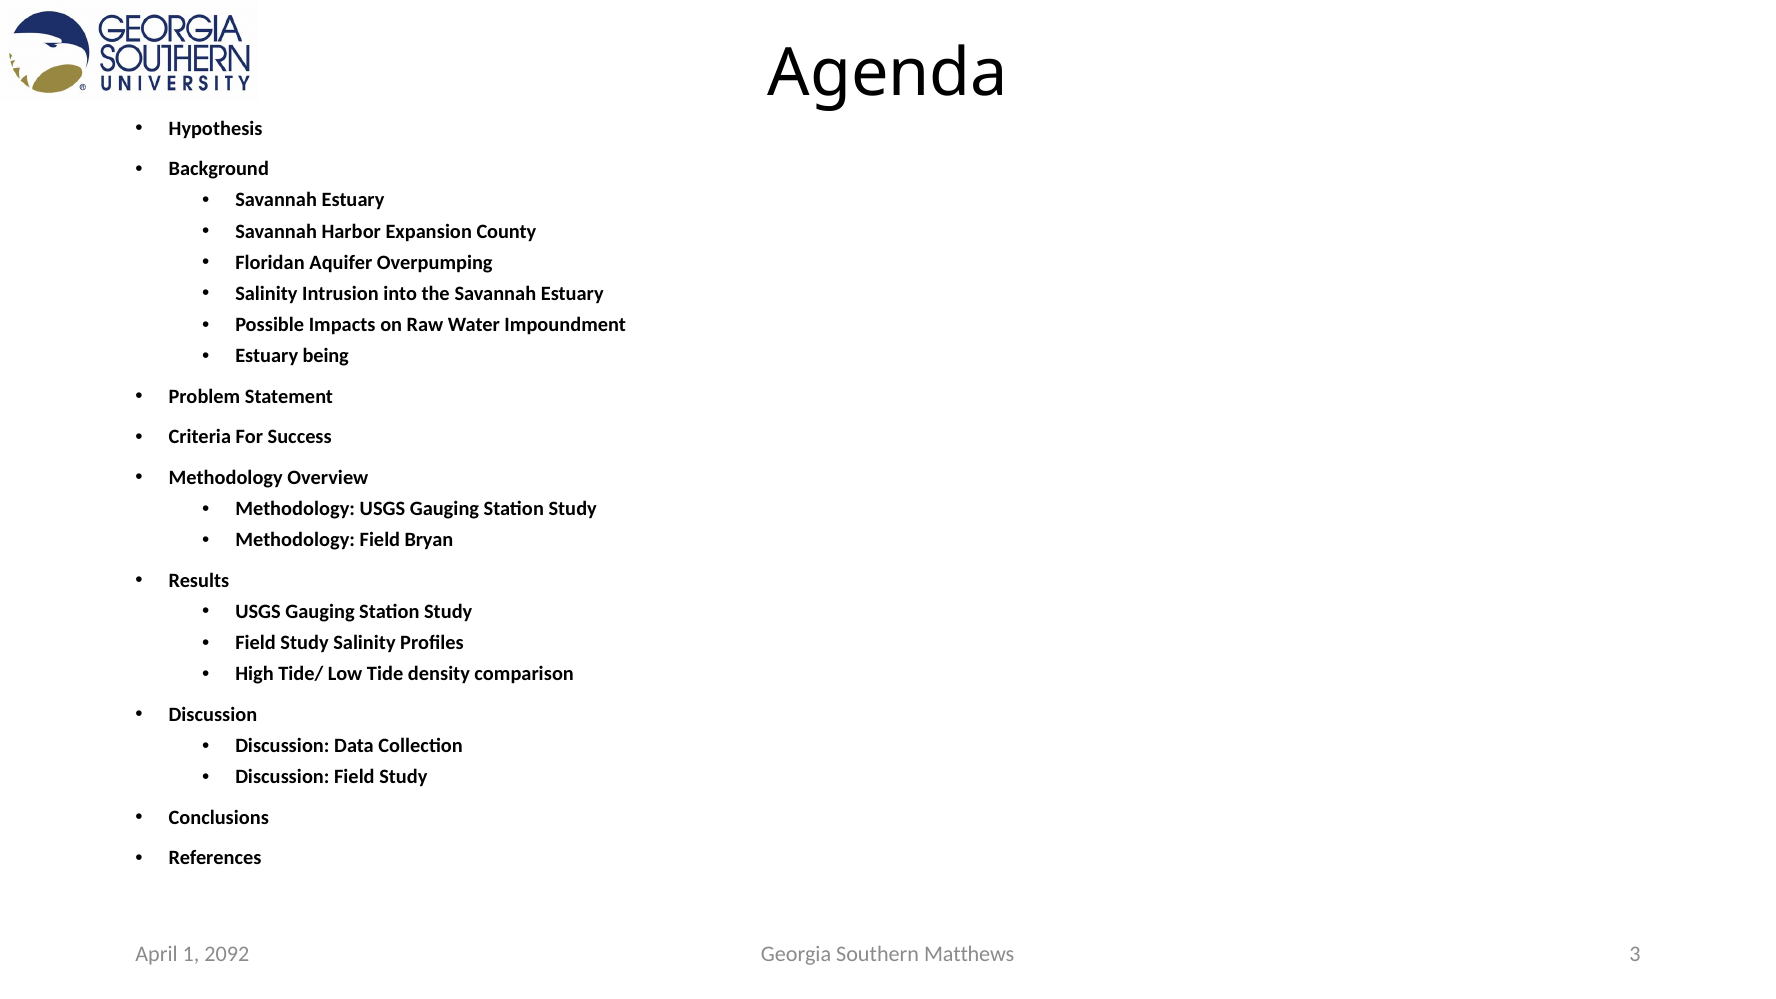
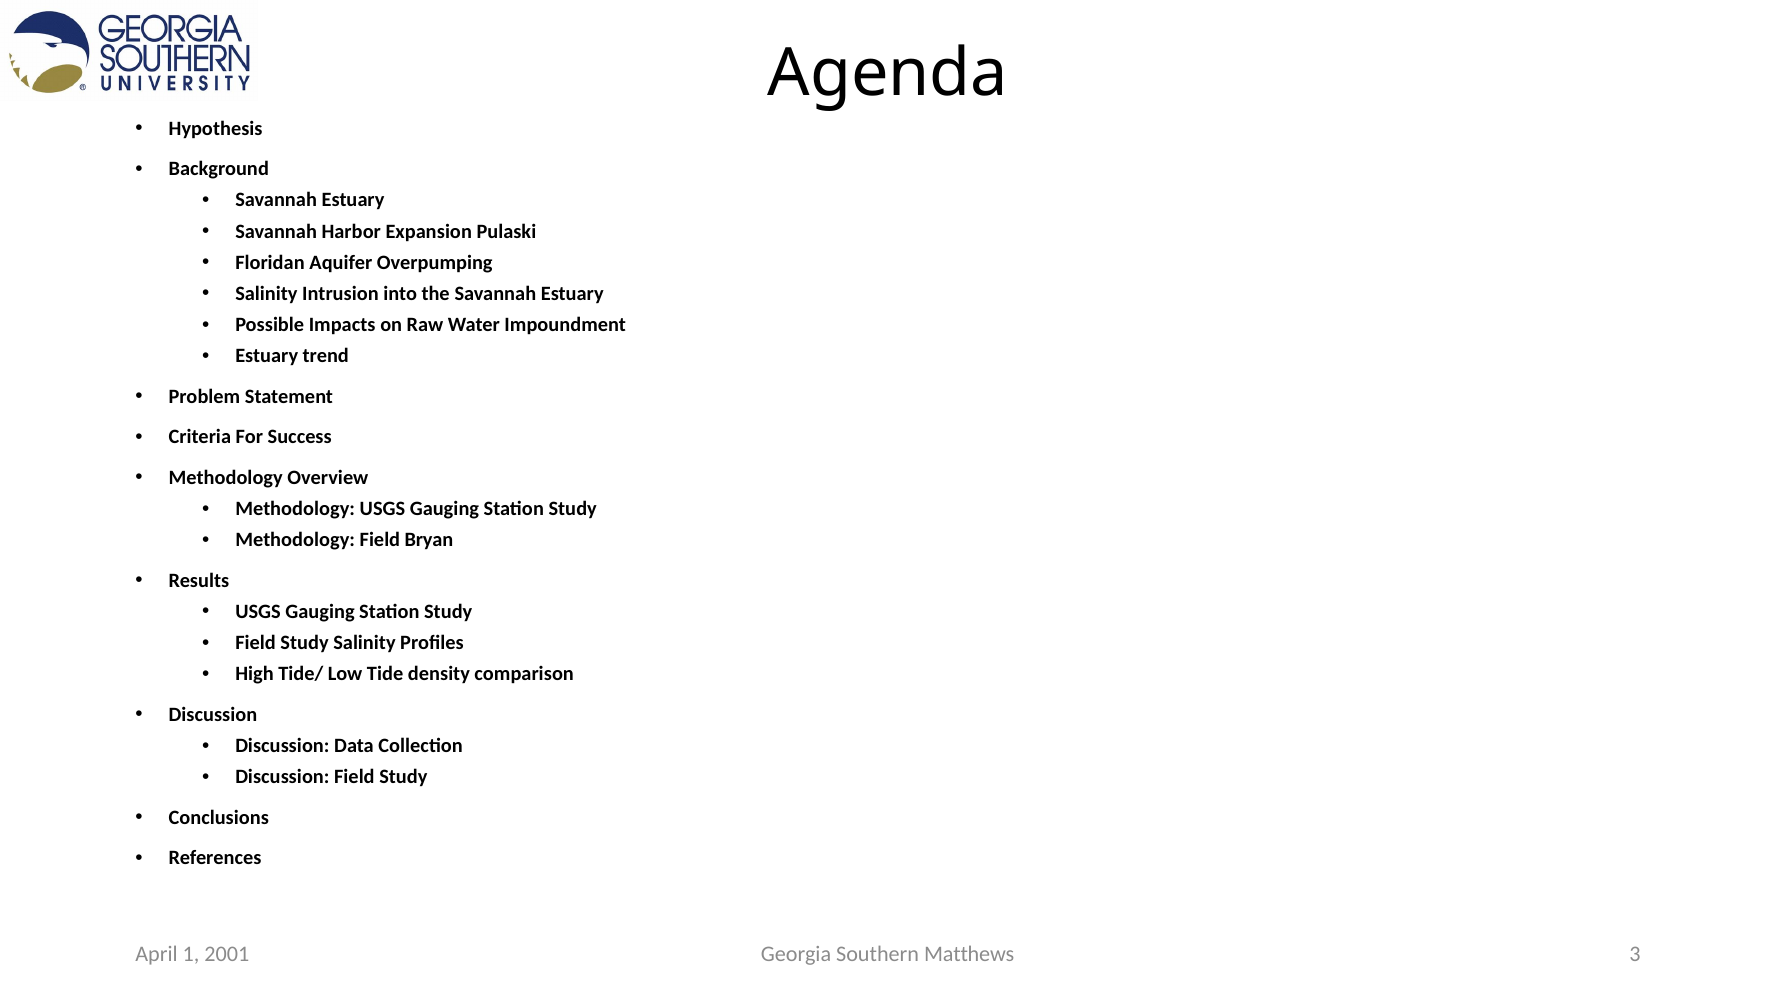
County: County -> Pulaski (506, 231)
being: being -> trend (326, 356)
2092: 2092 -> 2001 (227, 954)
